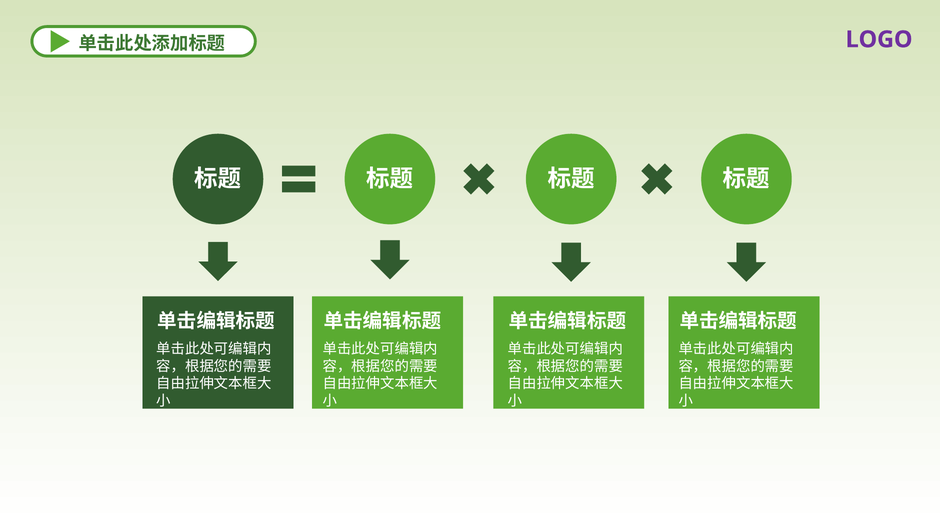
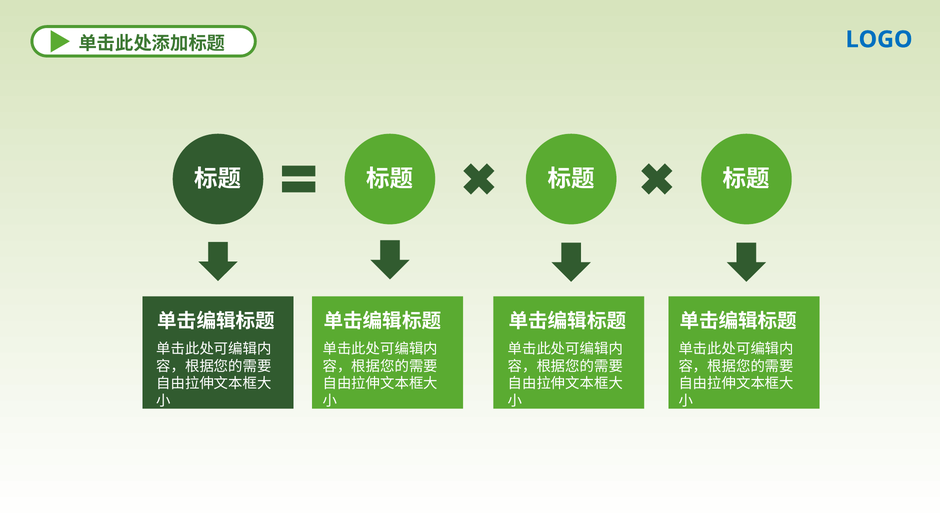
LOGO colour: purple -> blue (879, 39)
